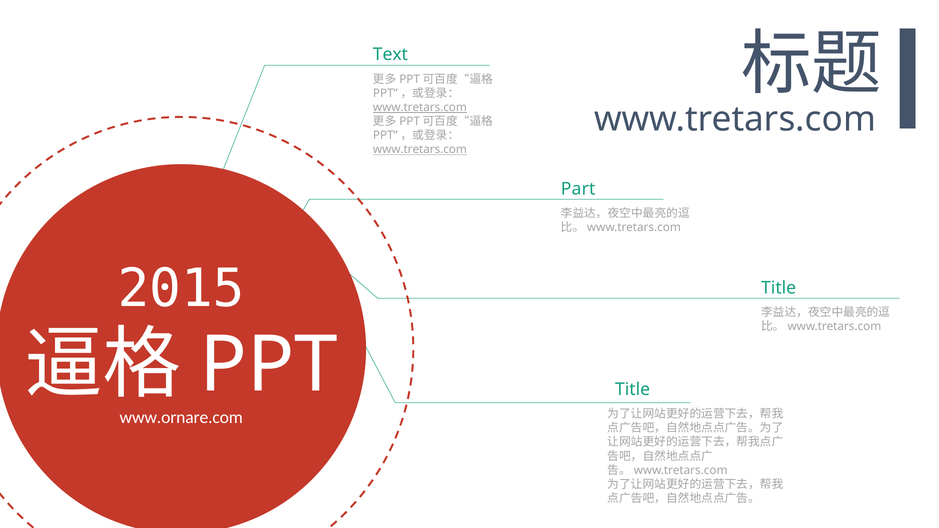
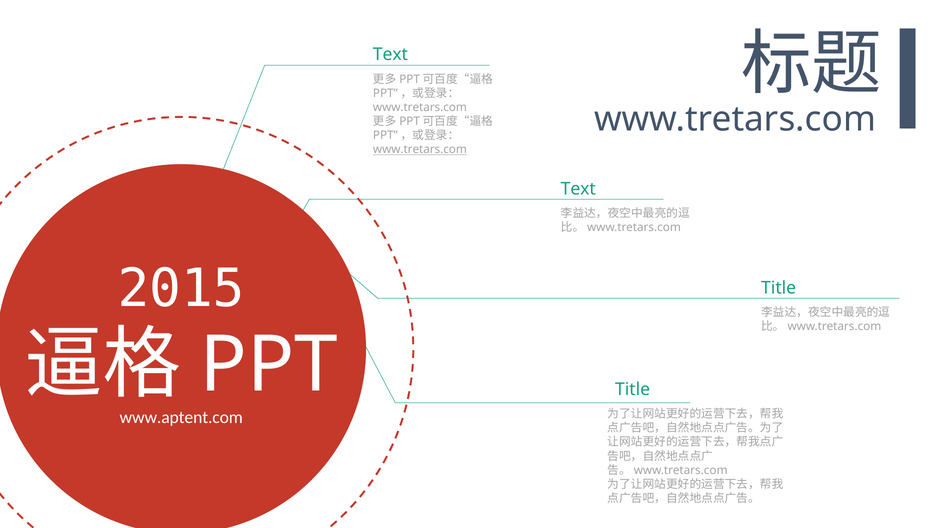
www.tretars.com underline: present -> none (420, 107)
Part: Part -> Text (578, 189)
www.ornare.com: www.ornare.com -> www.aptent.com (181, 418)
